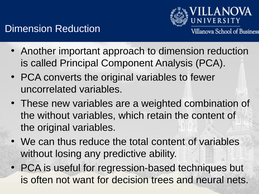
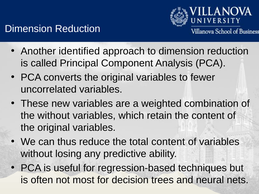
important: important -> identified (79, 51)
want: want -> most (84, 180)
